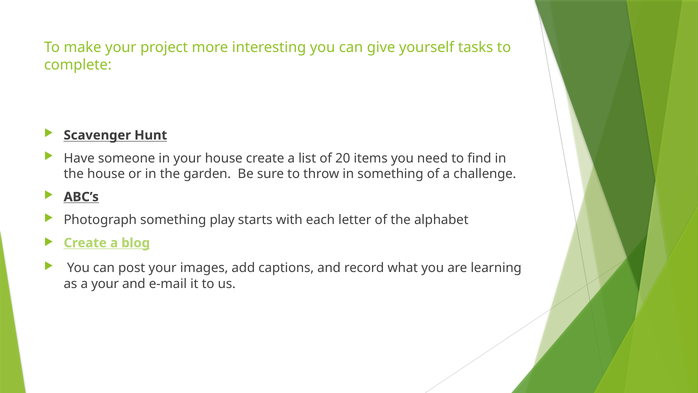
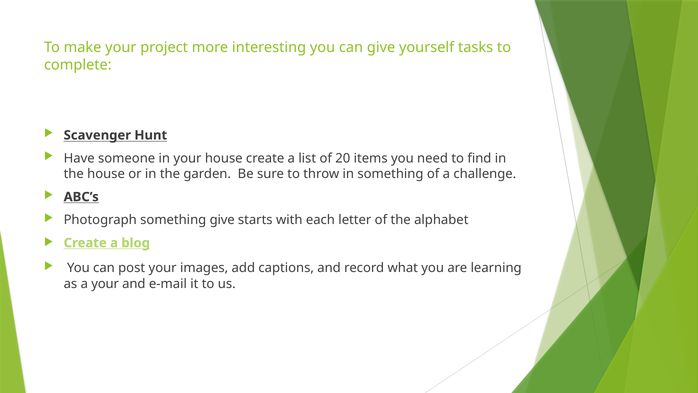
something play: play -> give (222, 220)
